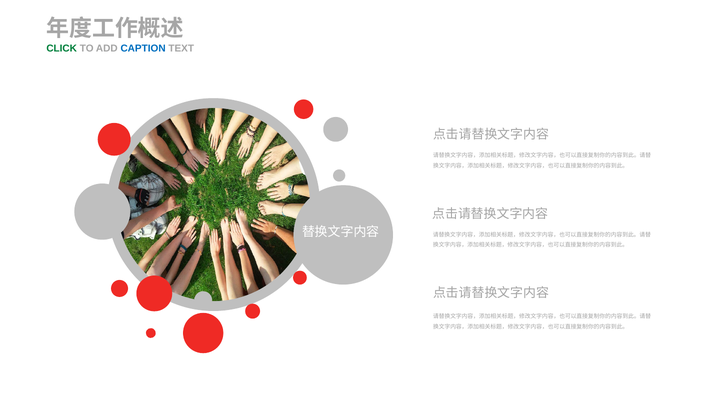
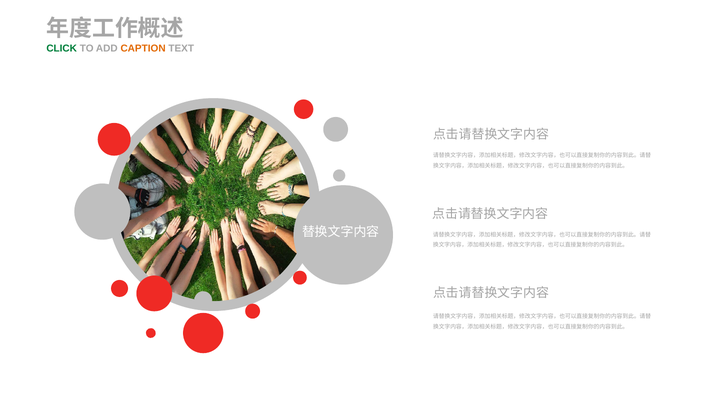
CAPTION colour: blue -> orange (143, 49)
